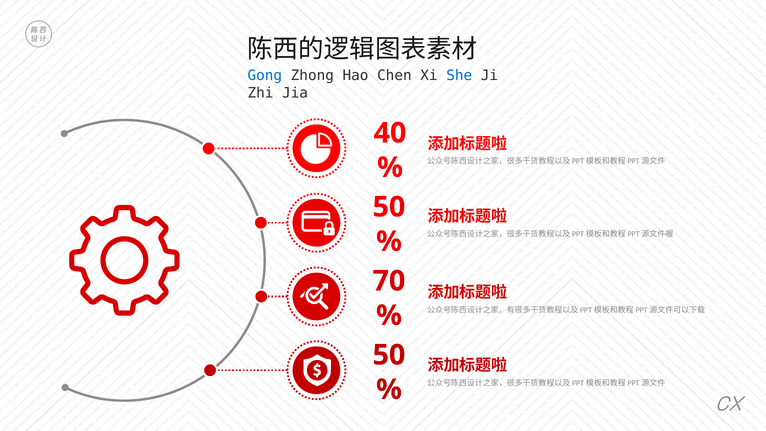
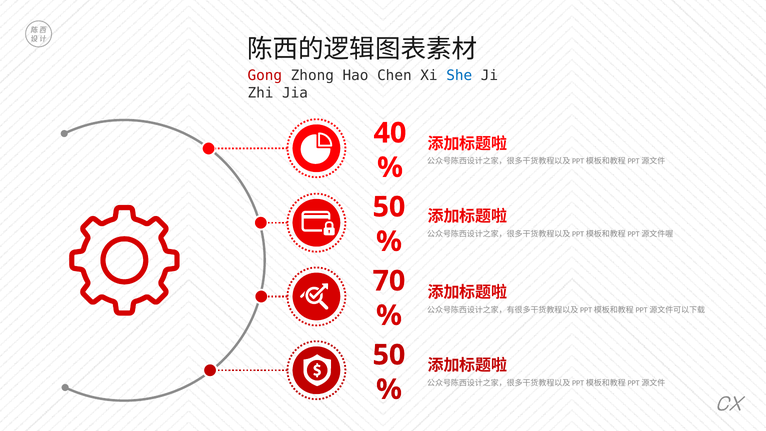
Gong colour: blue -> red (265, 76)
